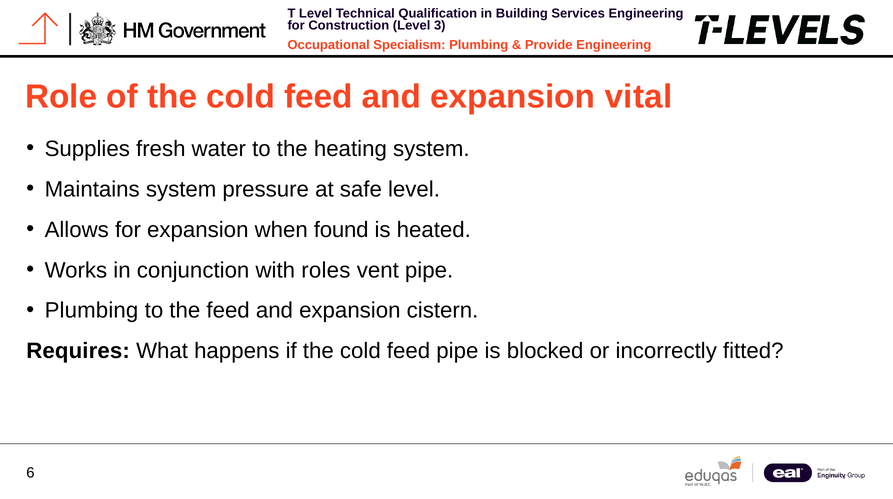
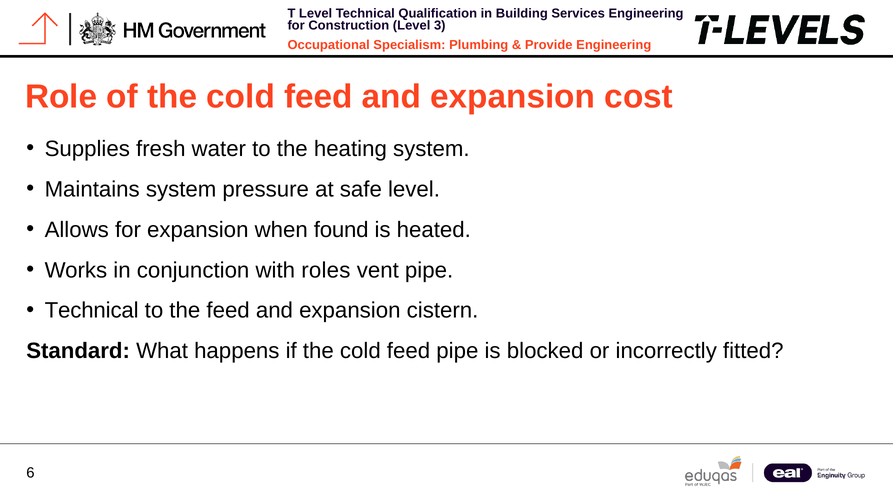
vital: vital -> cost (639, 97)
Plumbing: Plumbing -> Technical (92, 311)
Requires: Requires -> Standard (78, 351)
